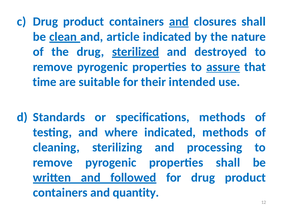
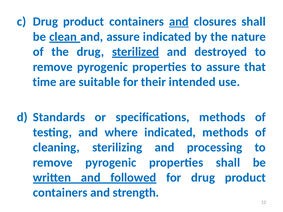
and article: article -> assure (123, 37)
assure underline: present -> none (223, 67)
quantity: quantity -> strength (136, 193)
